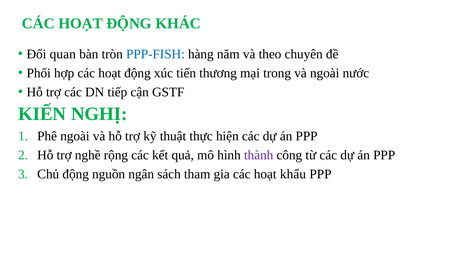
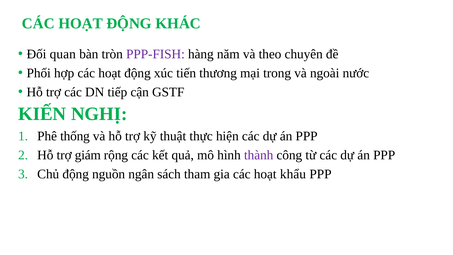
PPP-FISH colour: blue -> purple (155, 54)
Phê ngoài: ngoài -> thống (75, 136)
nghề: nghề -> giám (88, 155)
